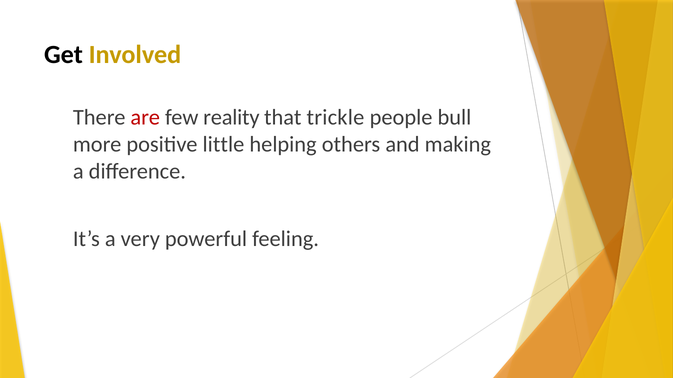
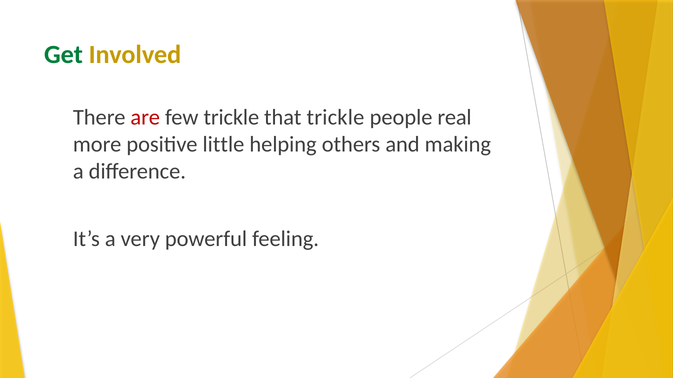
Get colour: black -> green (63, 55)
few reality: reality -> trickle (231, 118)
bull: bull -> real (454, 118)
